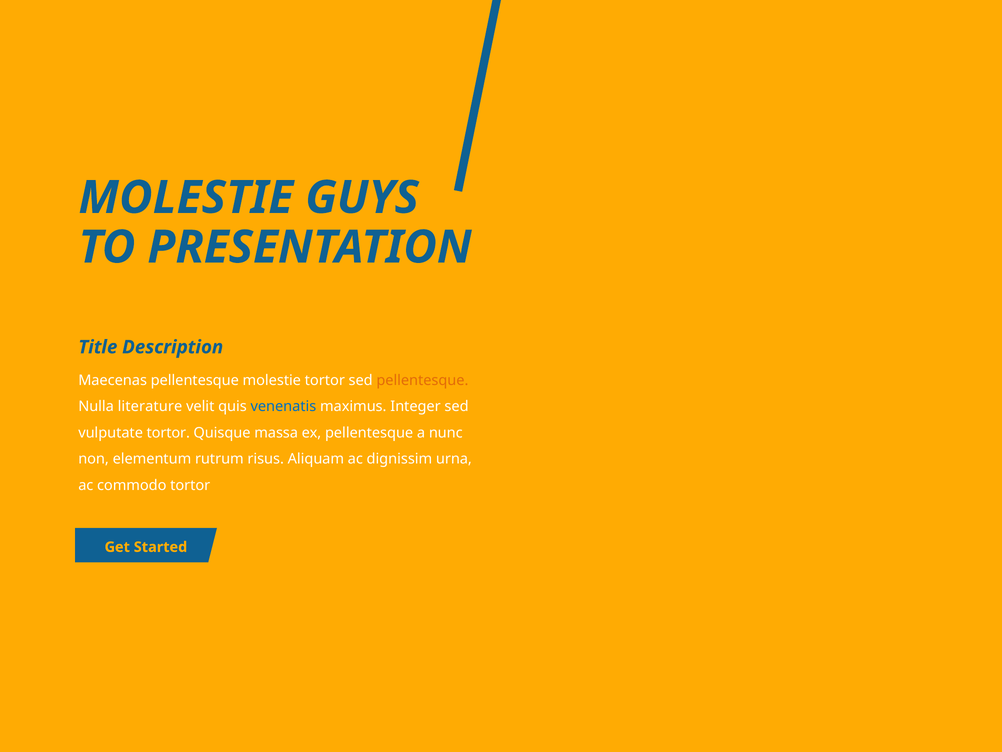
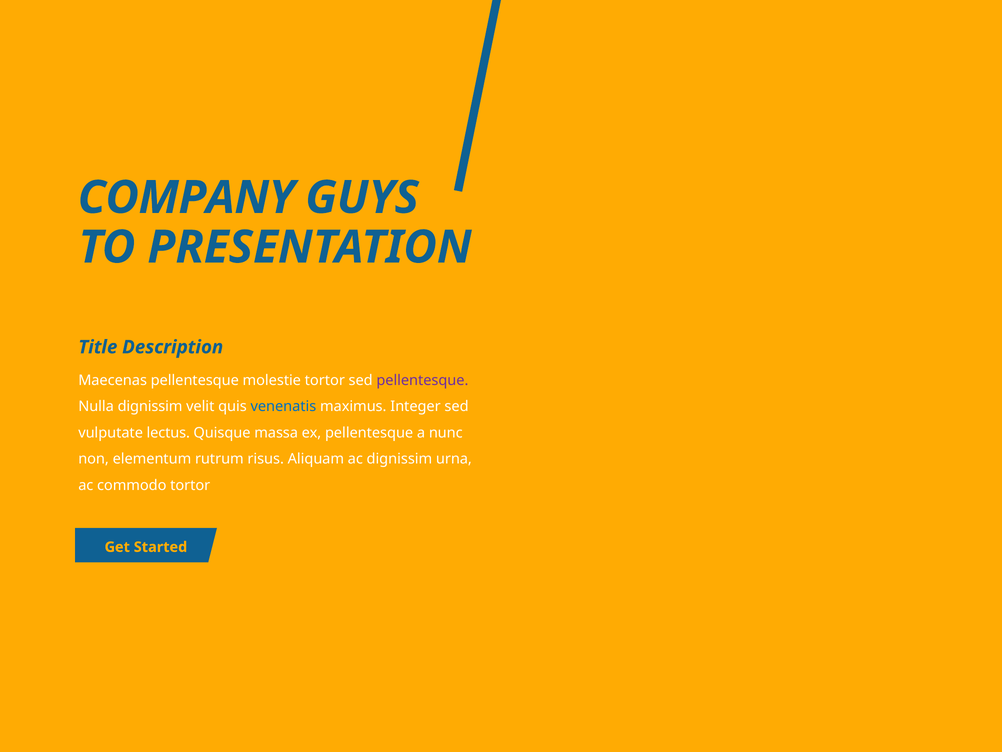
MOLESTIE: MOLESTIE -> COMPANY (186, 198)
pellentesque colour: orange -> purple (422, 380)
Nulla literature: literature -> dignissim (150, 406)
vulputate tortor: tortor -> lectus (168, 433)
